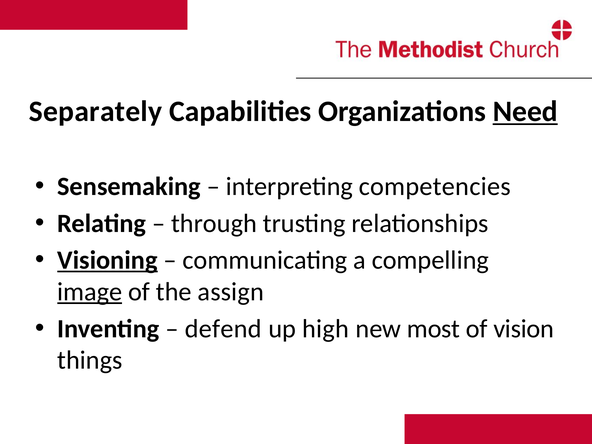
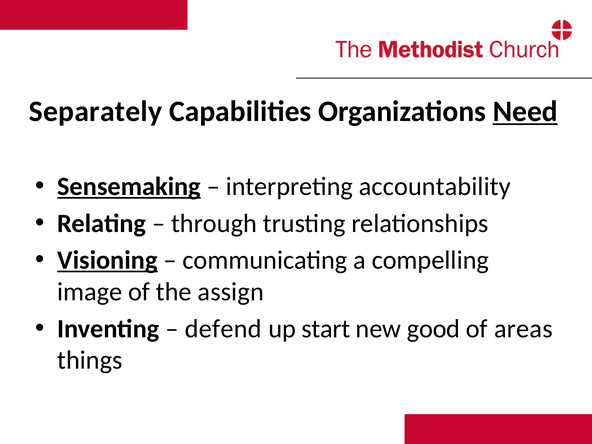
Sensemaking underline: none -> present (129, 187)
competencies: competencies -> accountability (435, 187)
image underline: present -> none (90, 292)
high: high -> start (326, 329)
most: most -> good (434, 329)
vision: vision -> areas (523, 329)
